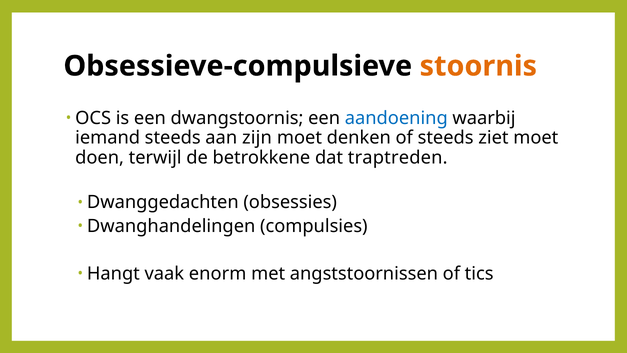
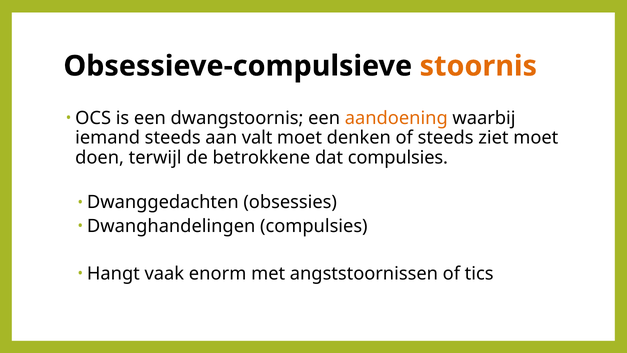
aandoening colour: blue -> orange (396, 118)
zijn: zijn -> valt (257, 138)
dat traptreden: traptreden -> compulsies (398, 157)
